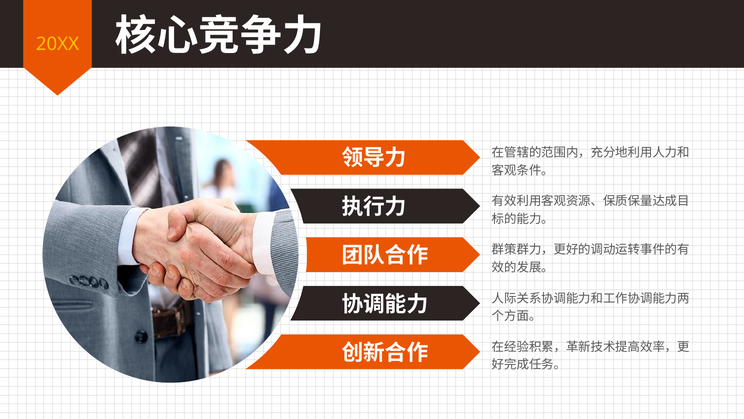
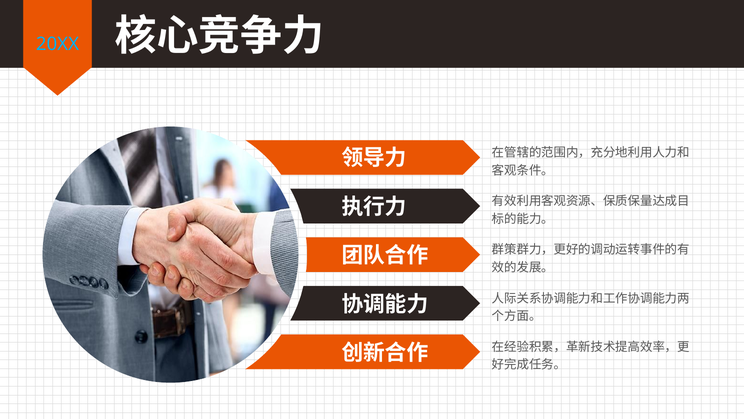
20XX colour: yellow -> light blue (58, 44)
